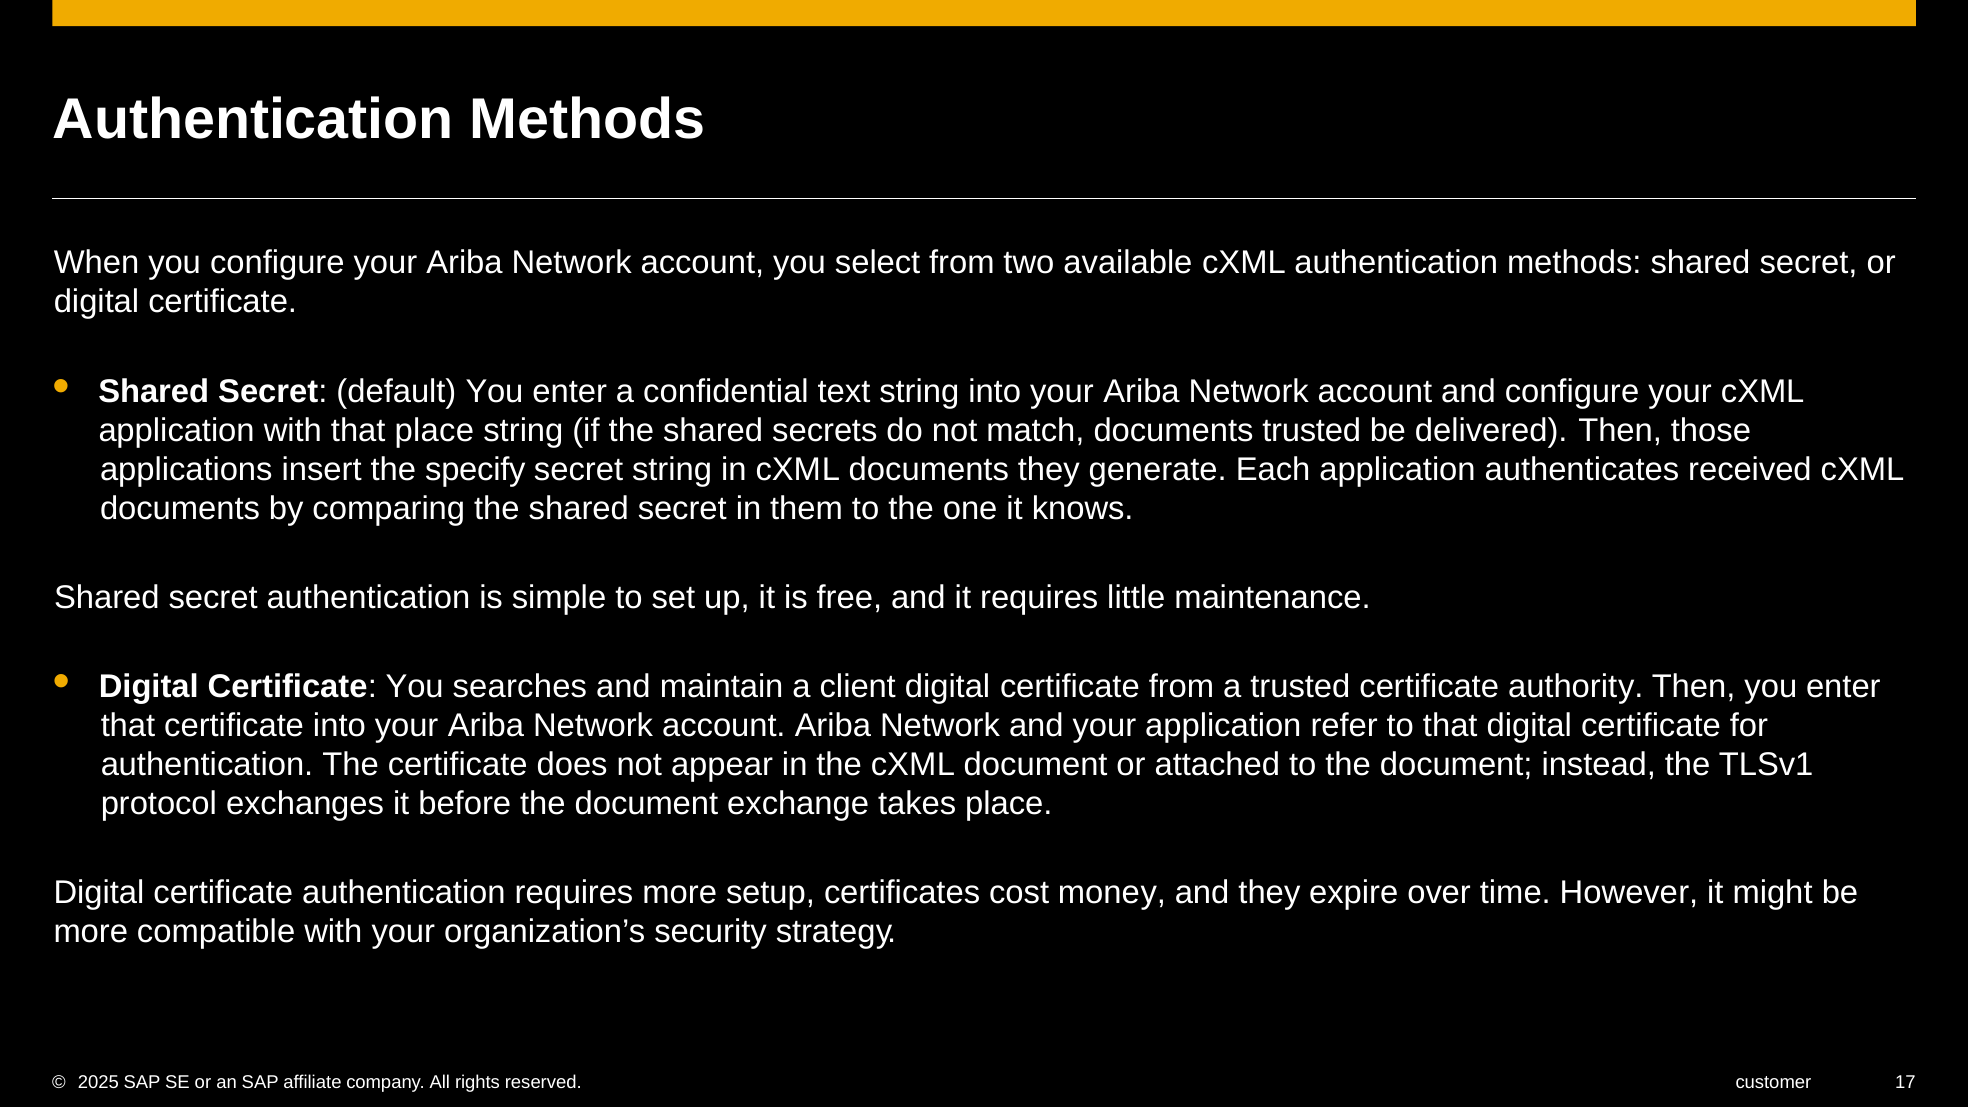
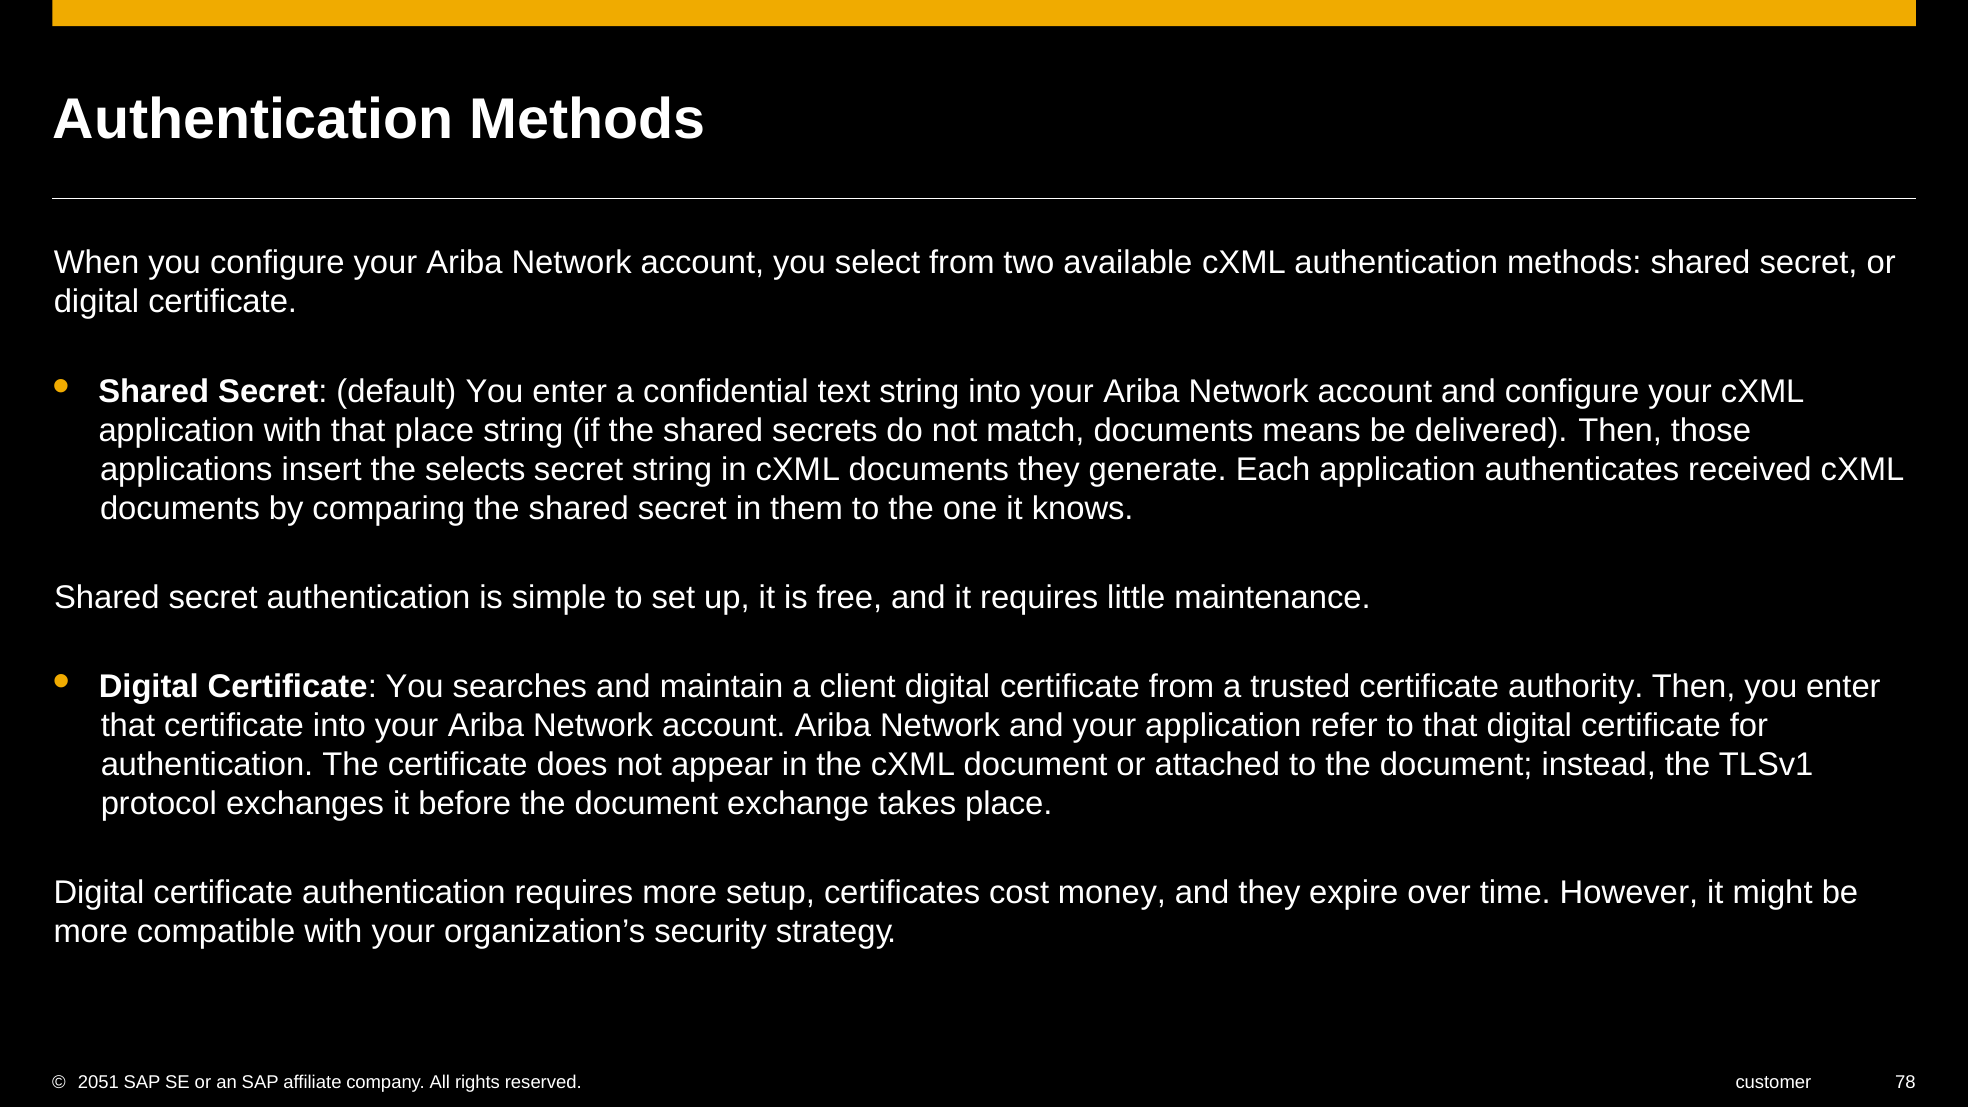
documents trusted: trusted -> means (1312, 431)
specify: specify -> selects (475, 469)
2025: 2025 -> 2051 (98, 1082)
17: 17 -> 78 (1905, 1082)
